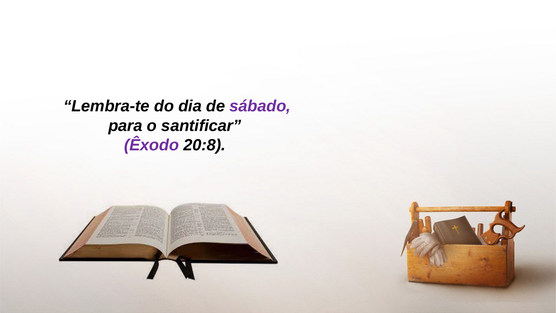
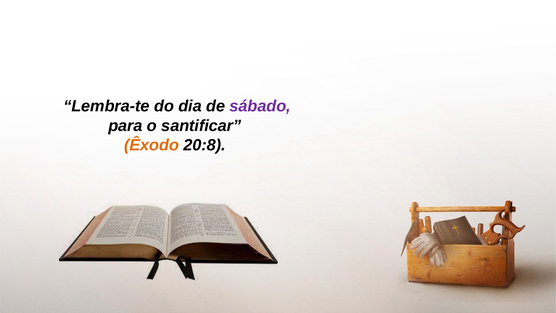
Êxodo colour: purple -> orange (152, 145)
